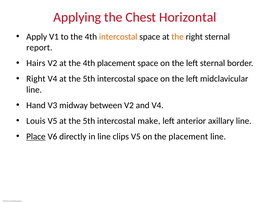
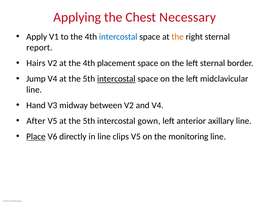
Horizontal: Horizontal -> Necessary (188, 17)
intercostal colour: orange -> blue (118, 37)
Right: Right -> Jump (36, 79)
intercostal underline: none -> present (116, 79)
Louis: Louis -> After (36, 121)
make: make -> gown (149, 121)
the placement: placement -> monitoring (188, 136)
